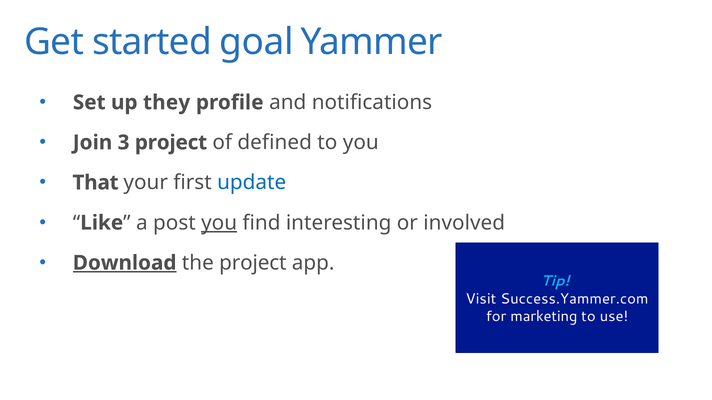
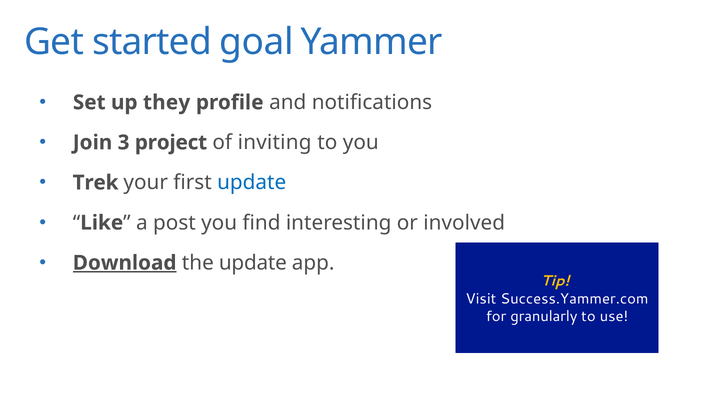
defined: defined -> inviting (275, 143)
That: That -> Trek (96, 183)
you underline: present -> none (219, 223)
the project: project -> update (253, 263)
Tip colour: light blue -> yellow (555, 281)
marketing: marketing -> granularly (544, 317)
